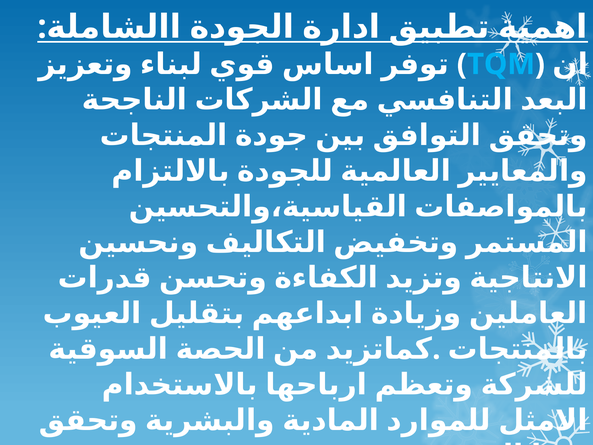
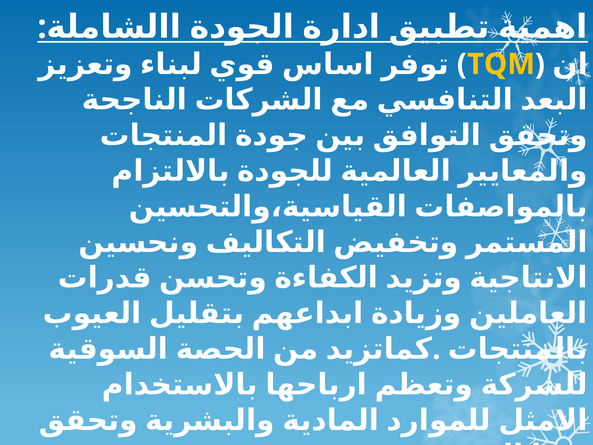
TQM colour: light blue -> yellow (501, 64)
